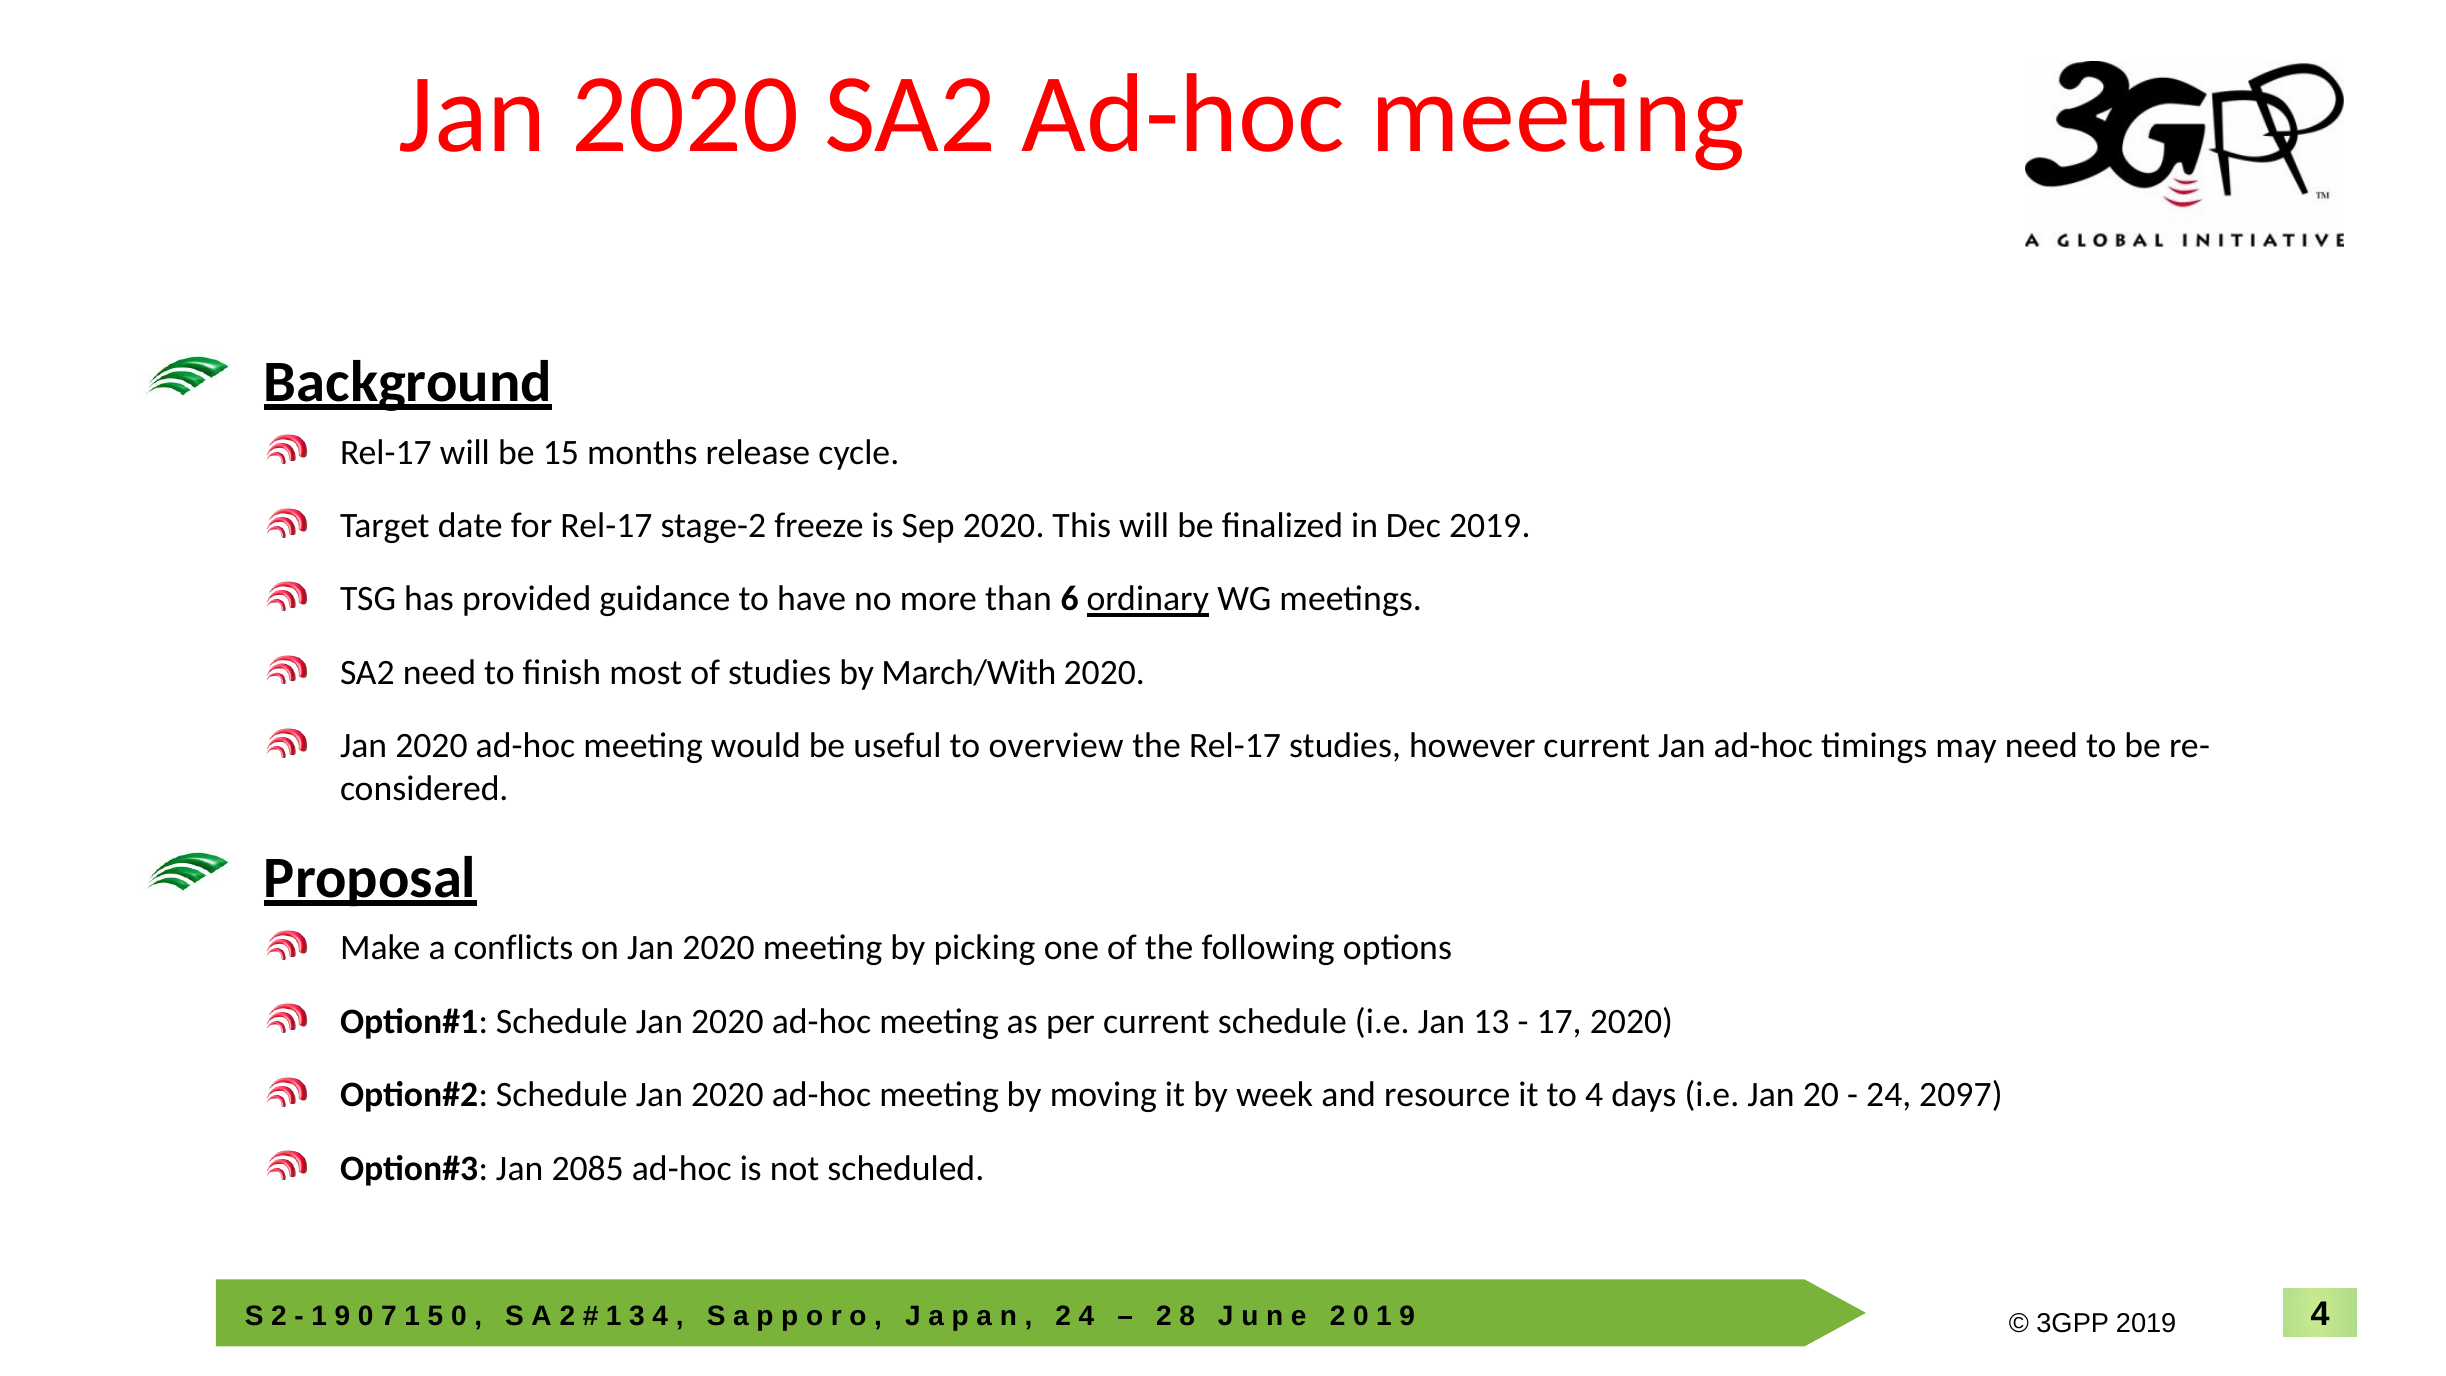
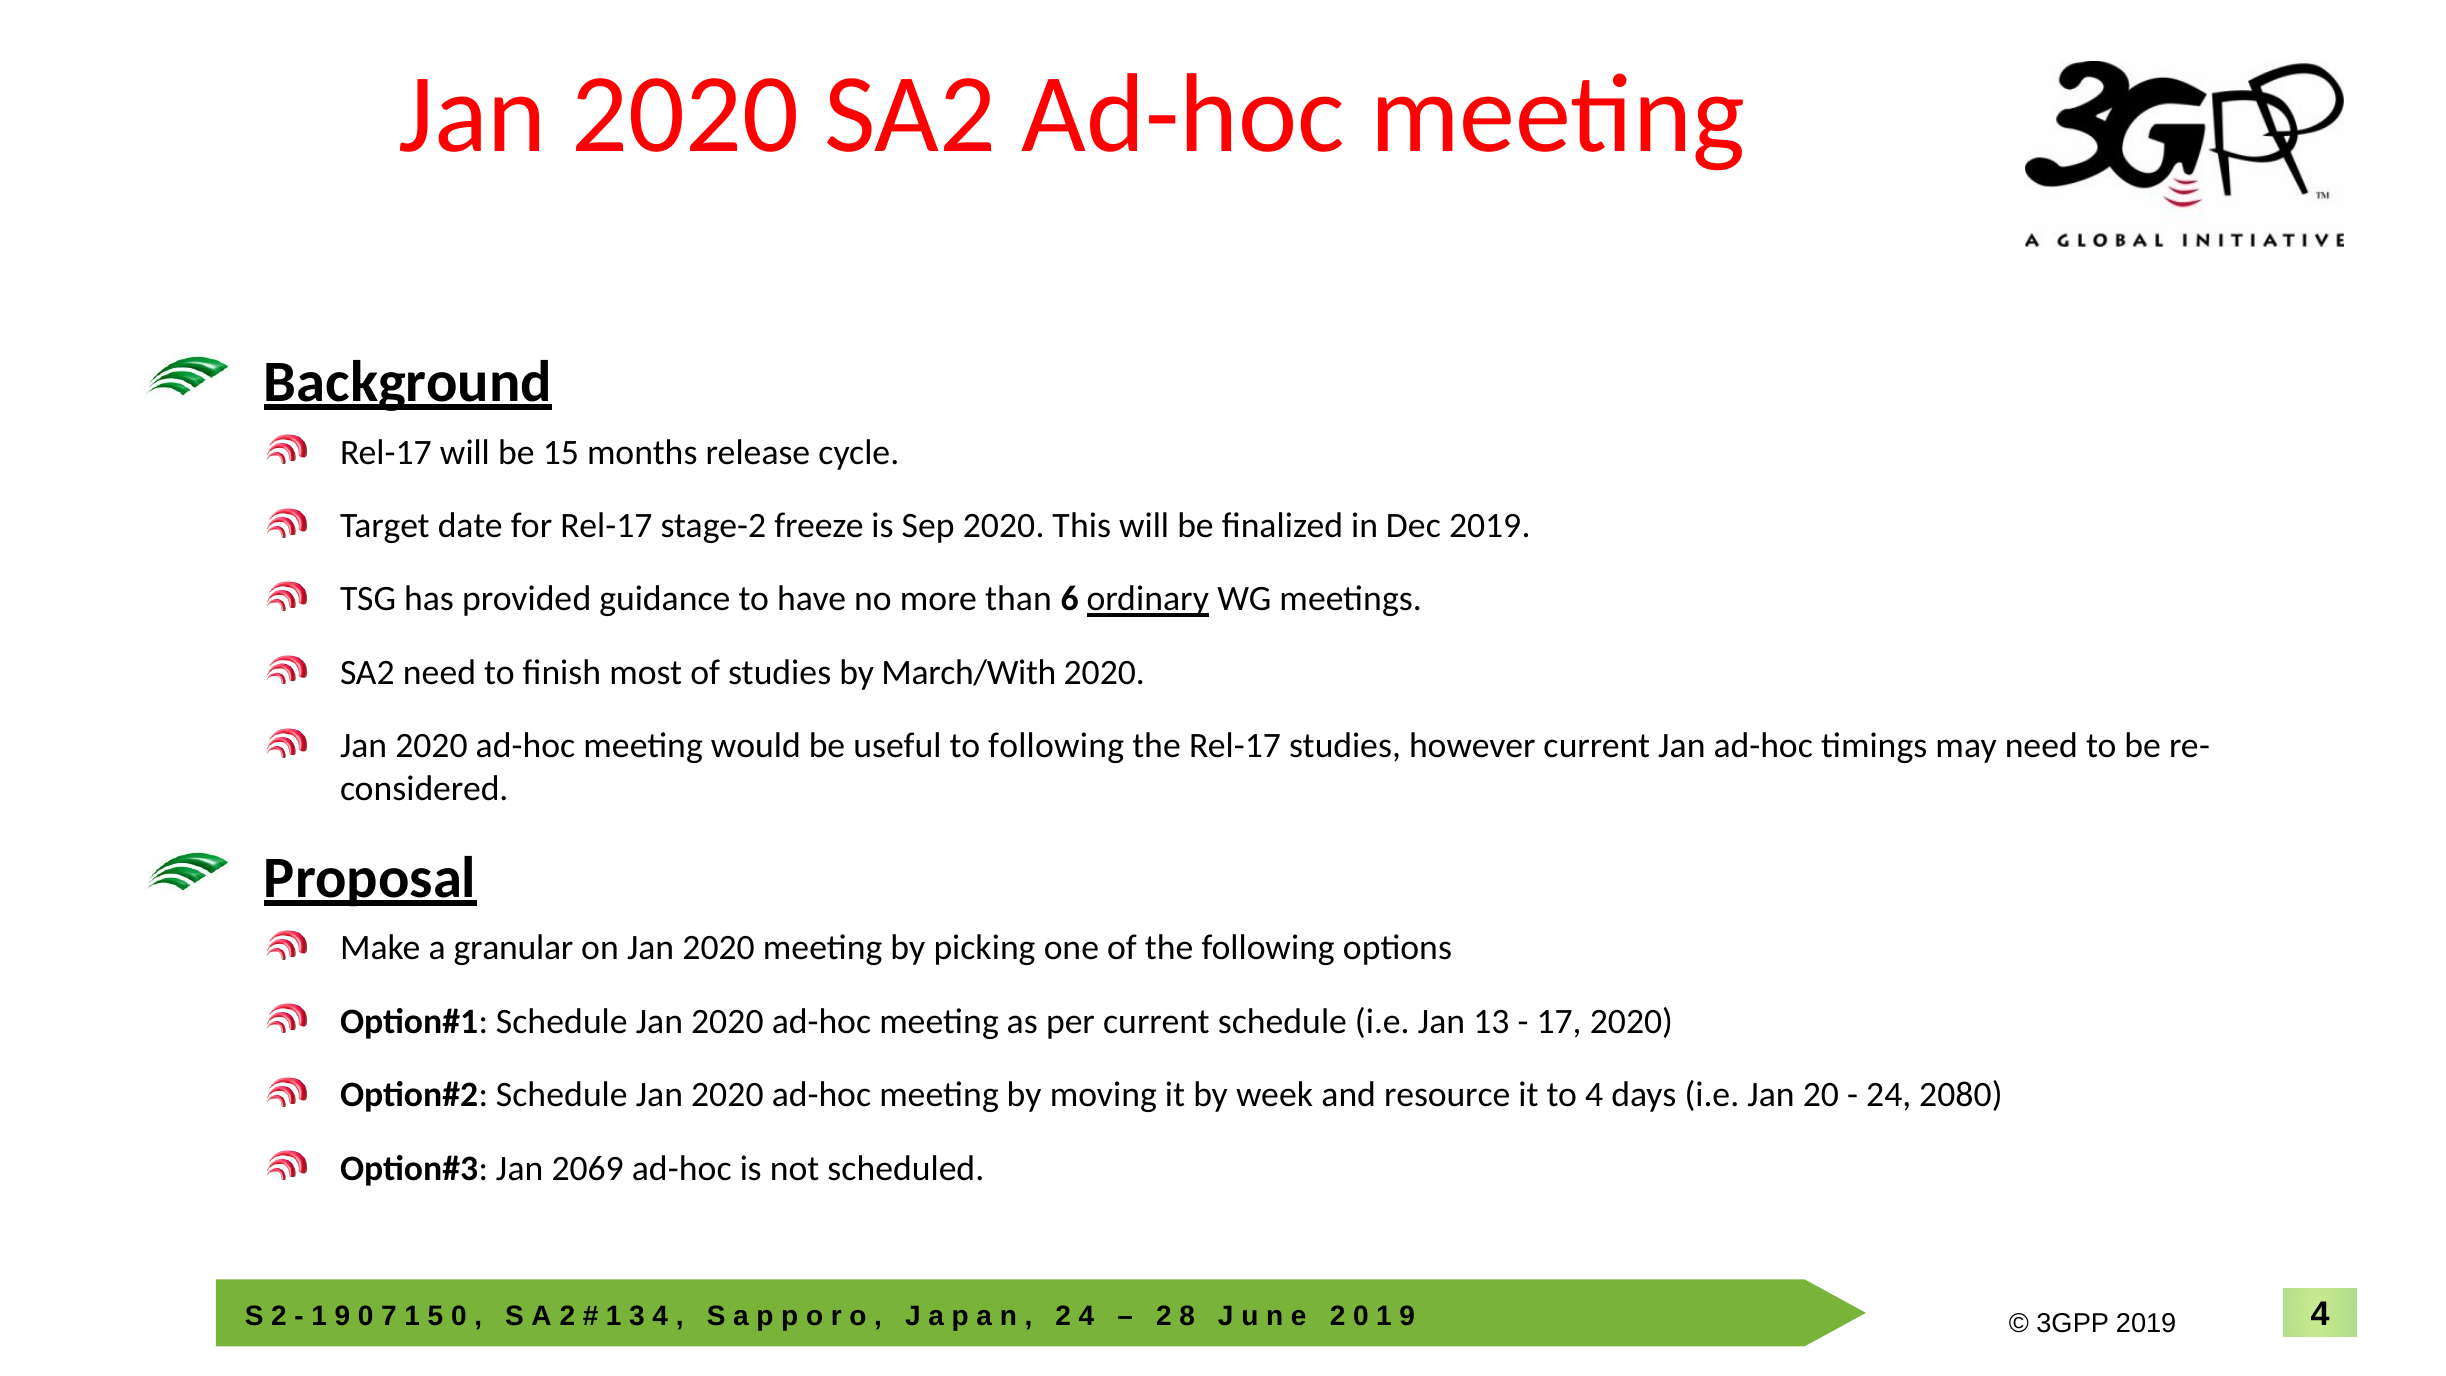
to overview: overview -> following (1056, 746)
conflicts: conflicts -> granular (514, 948)
2097: 2097 -> 2080 (1961, 1095)
2085: 2085 -> 2069 (588, 1168)
